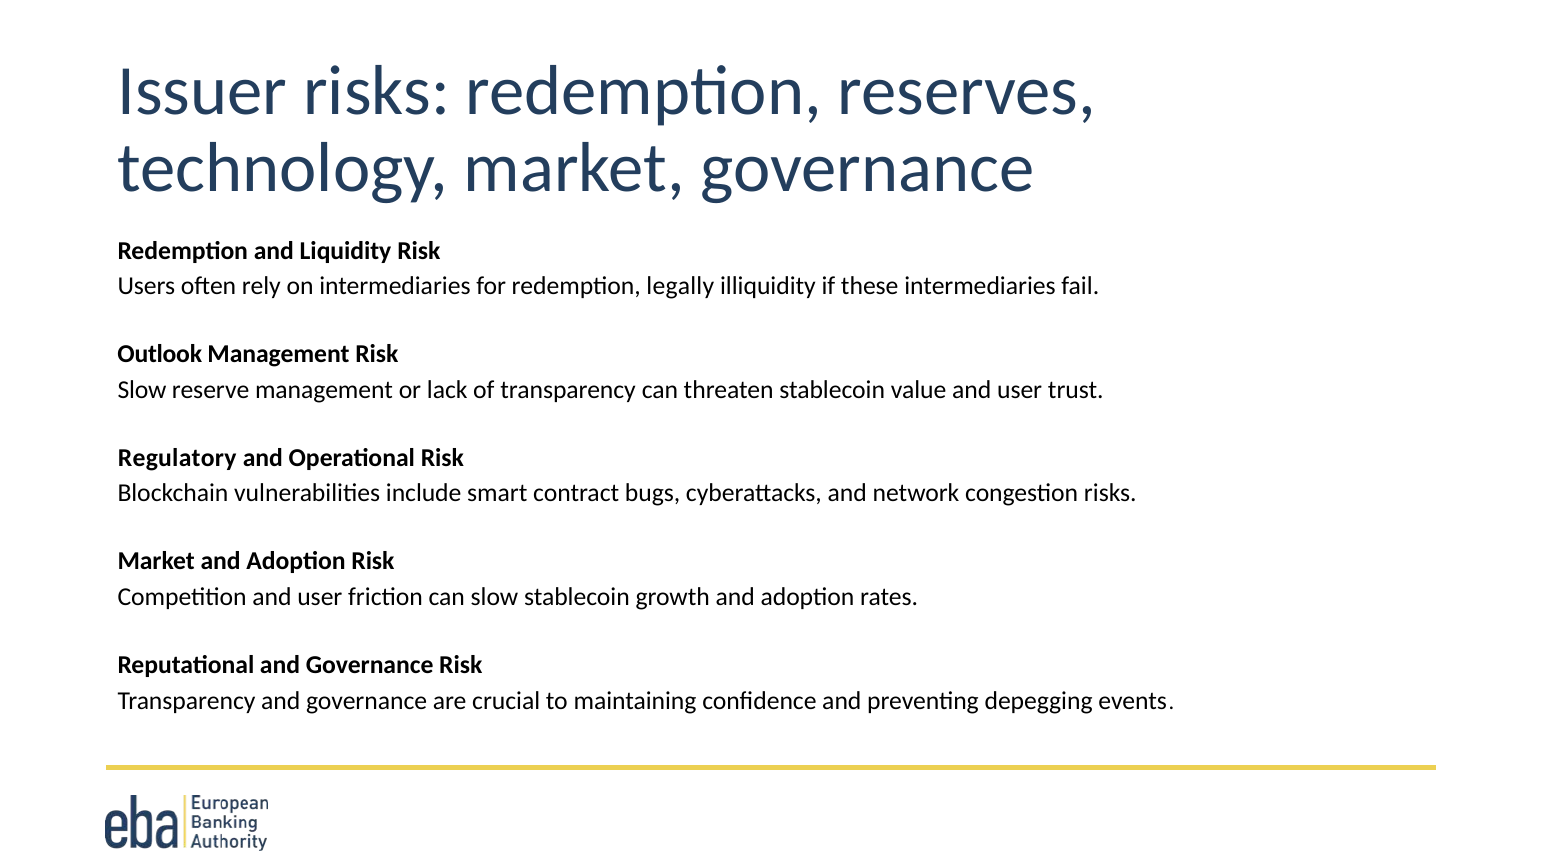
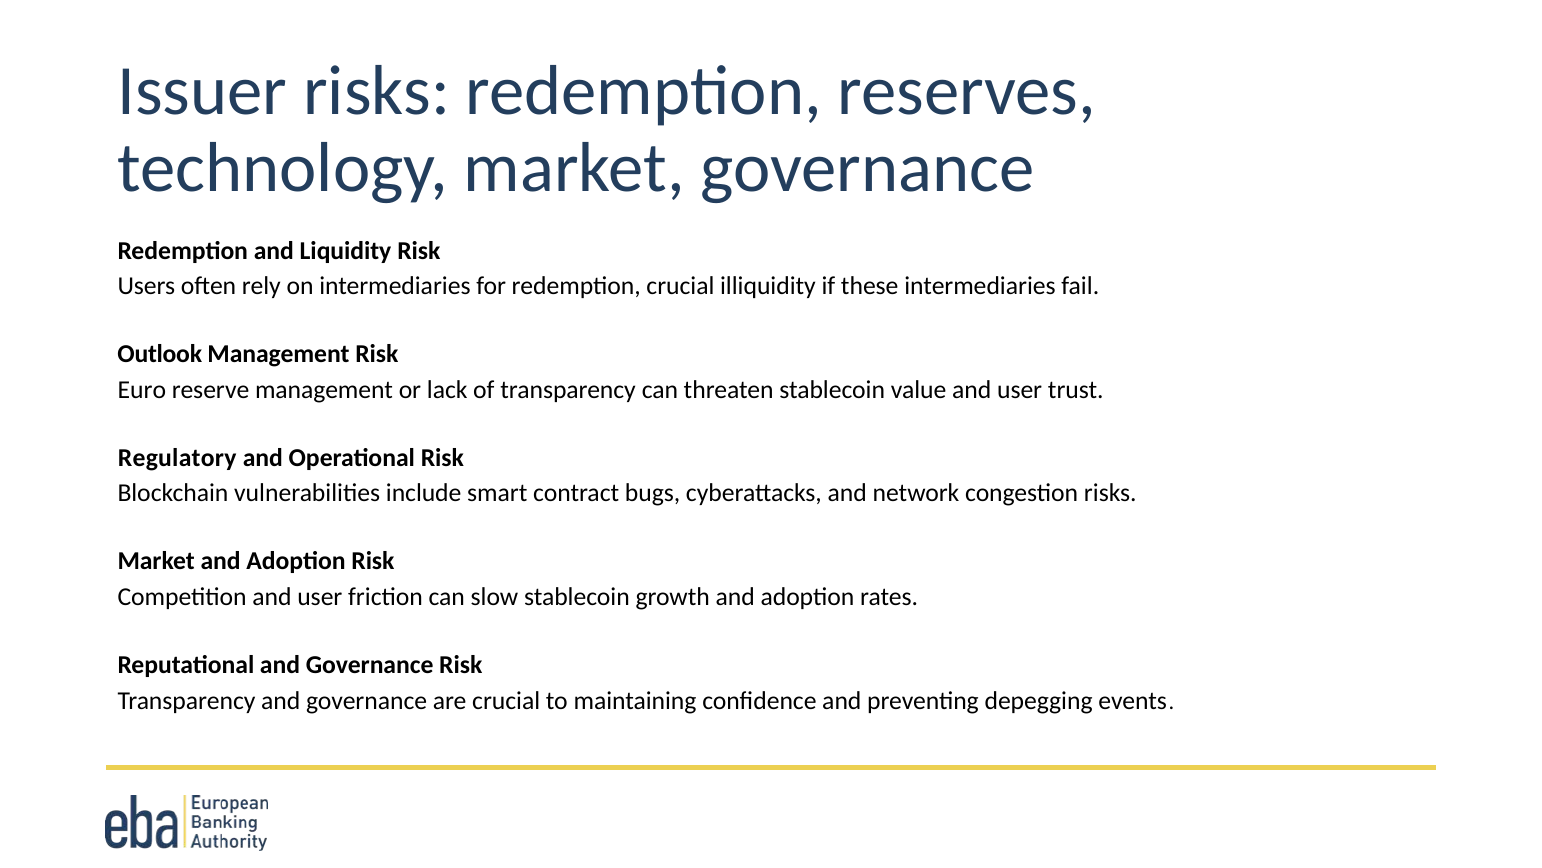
redemption legally: legally -> crucial (680, 286)
Slow: Slow -> Euro (142, 390)
